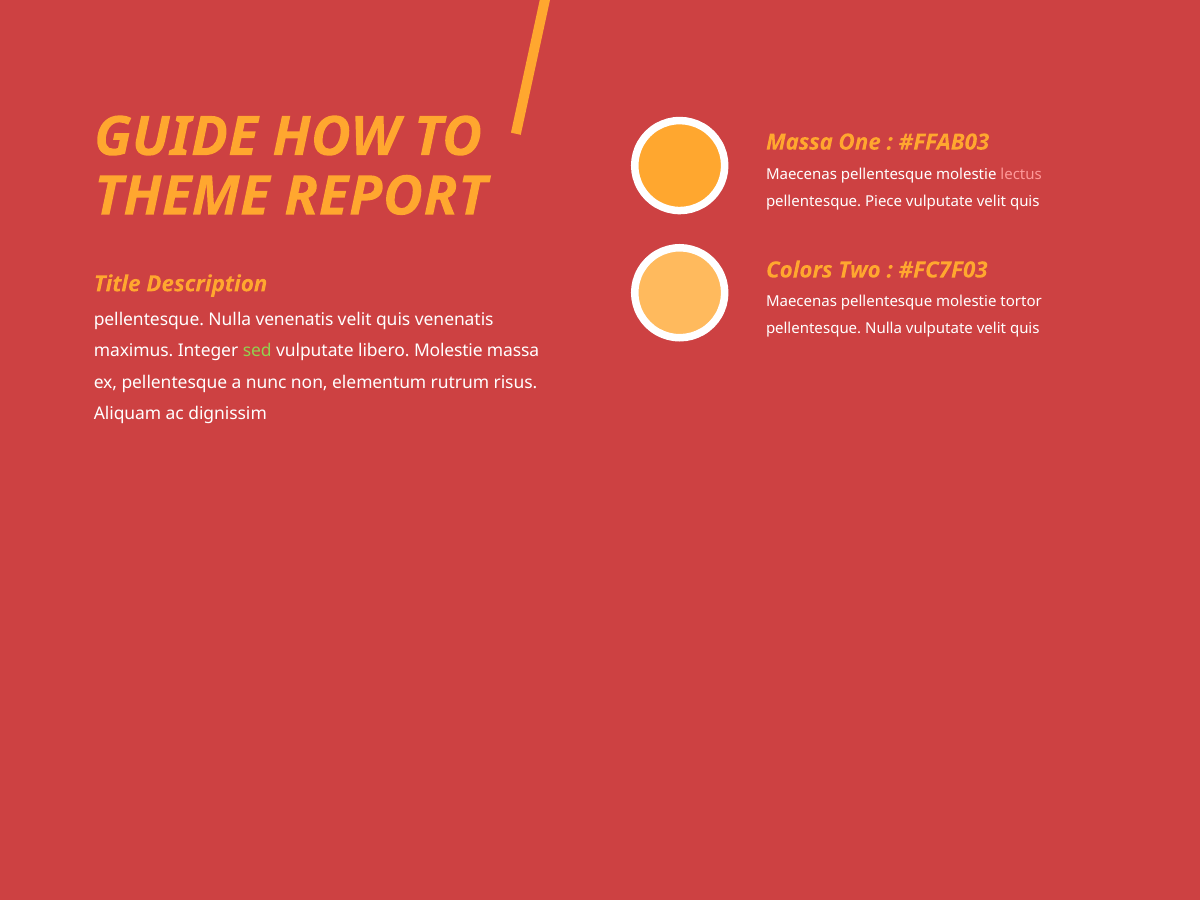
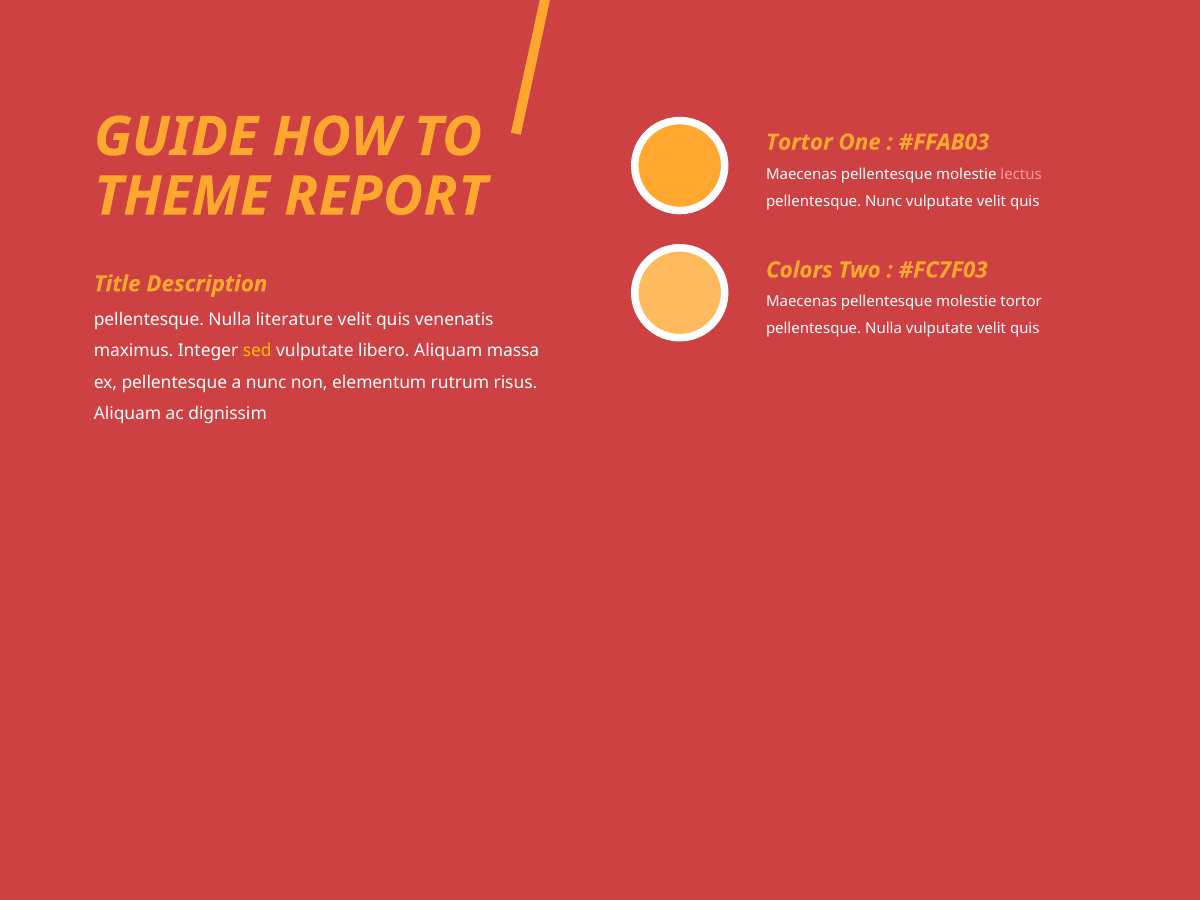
Massa: Massa -> Tortor (799, 142)
pellentesque Piece: Piece -> Nunc (884, 201)
Nulla venenatis: venenatis -> literature (294, 320)
sed colour: light green -> yellow (257, 351)
libero Molestie: Molestie -> Aliquam (448, 351)
